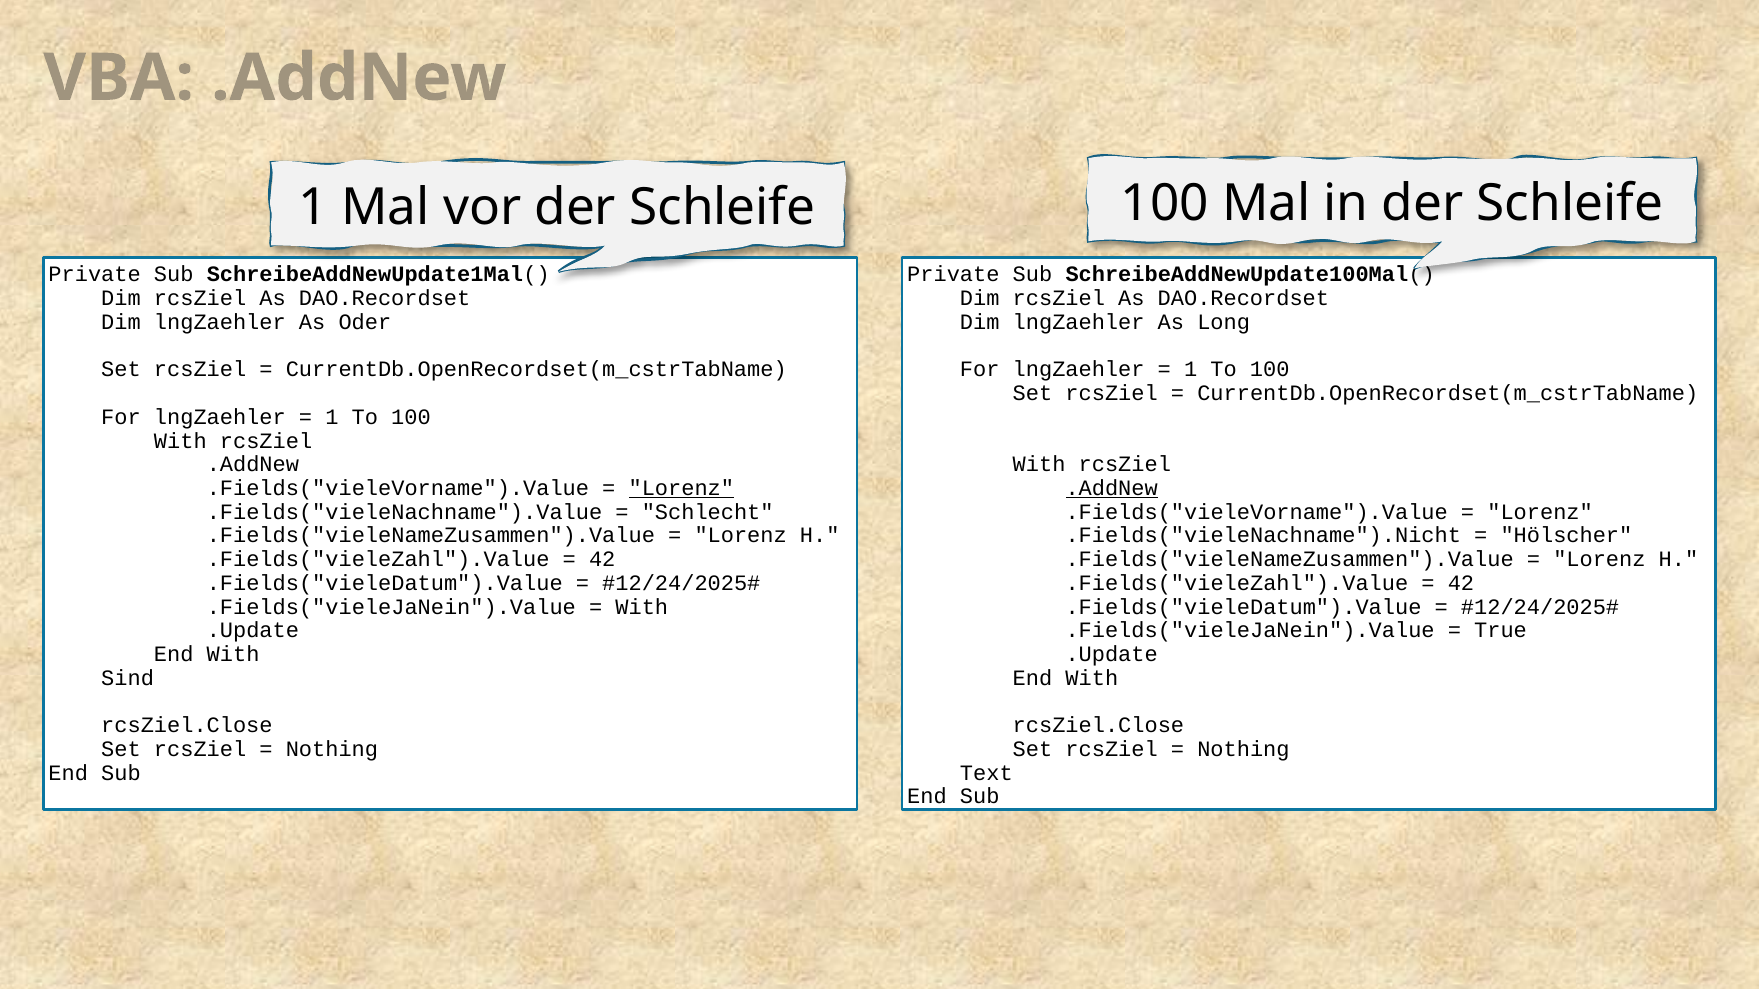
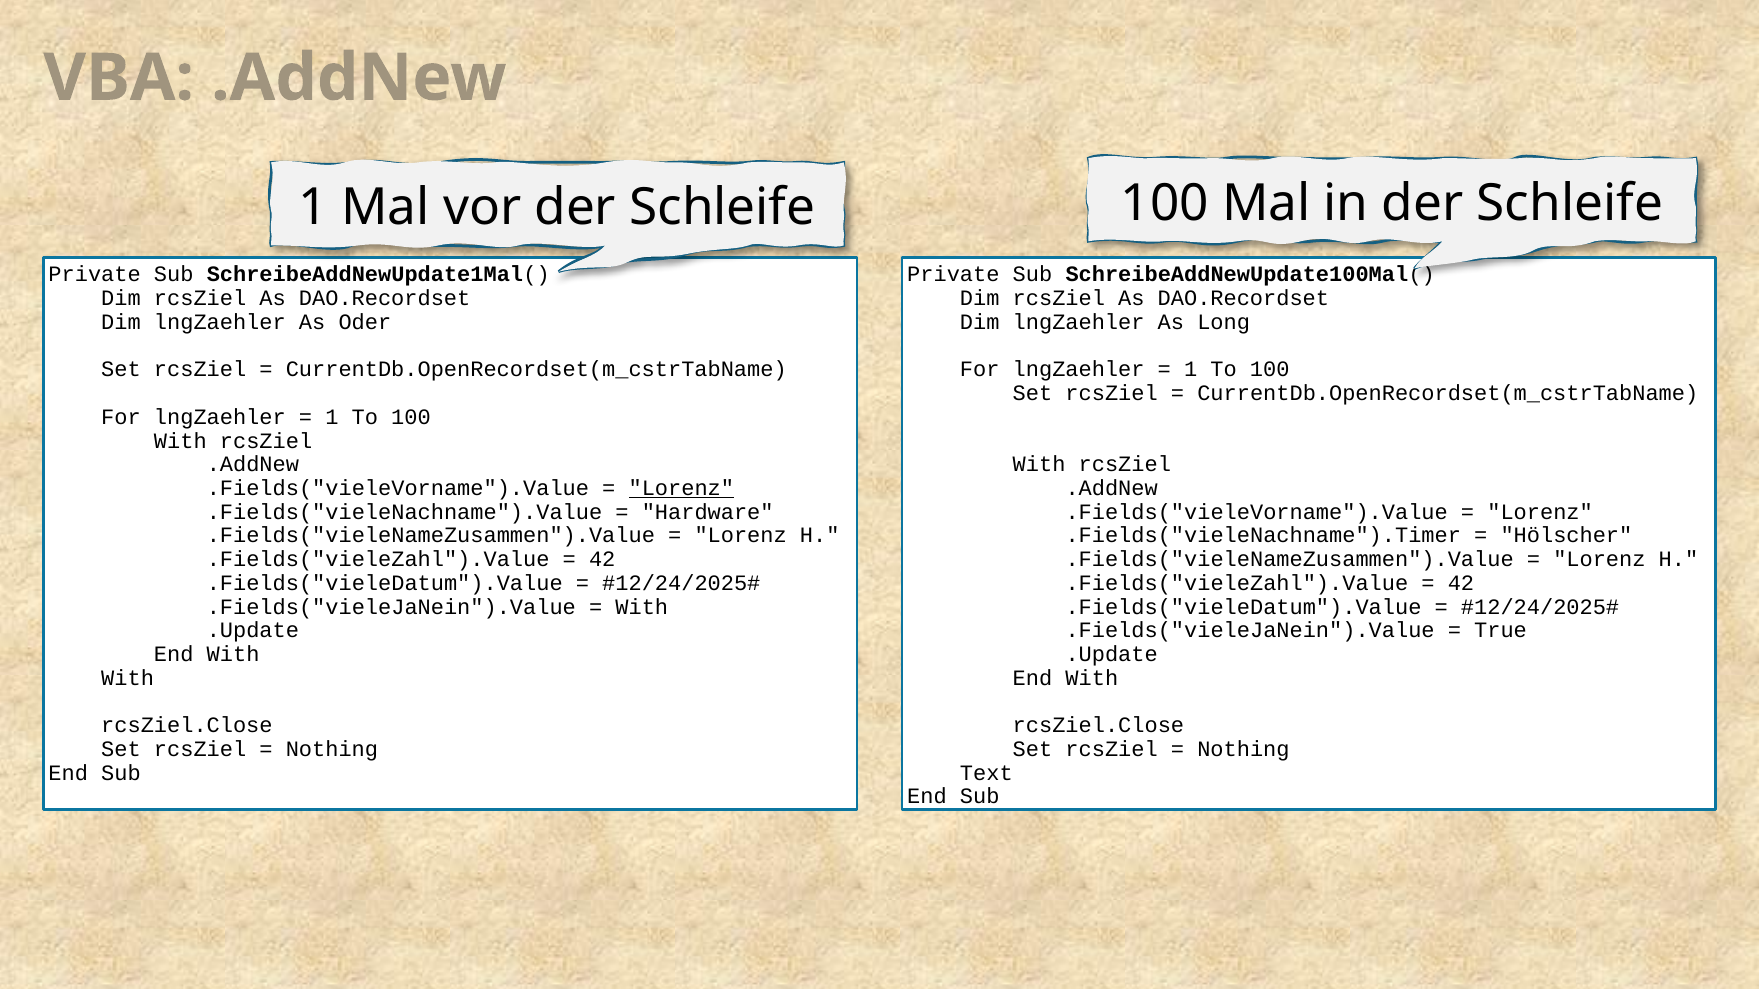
.AddNew underline: present -> none (1112, 488)
Schlecht: Schlecht -> Hardware (708, 512)
.Fields("vieleNachname").Nicht: .Fields("vieleNachname").Nicht -> .Fields("vieleNachname").Timer (1263, 536)
Sind: Sind -> With (128, 678)
